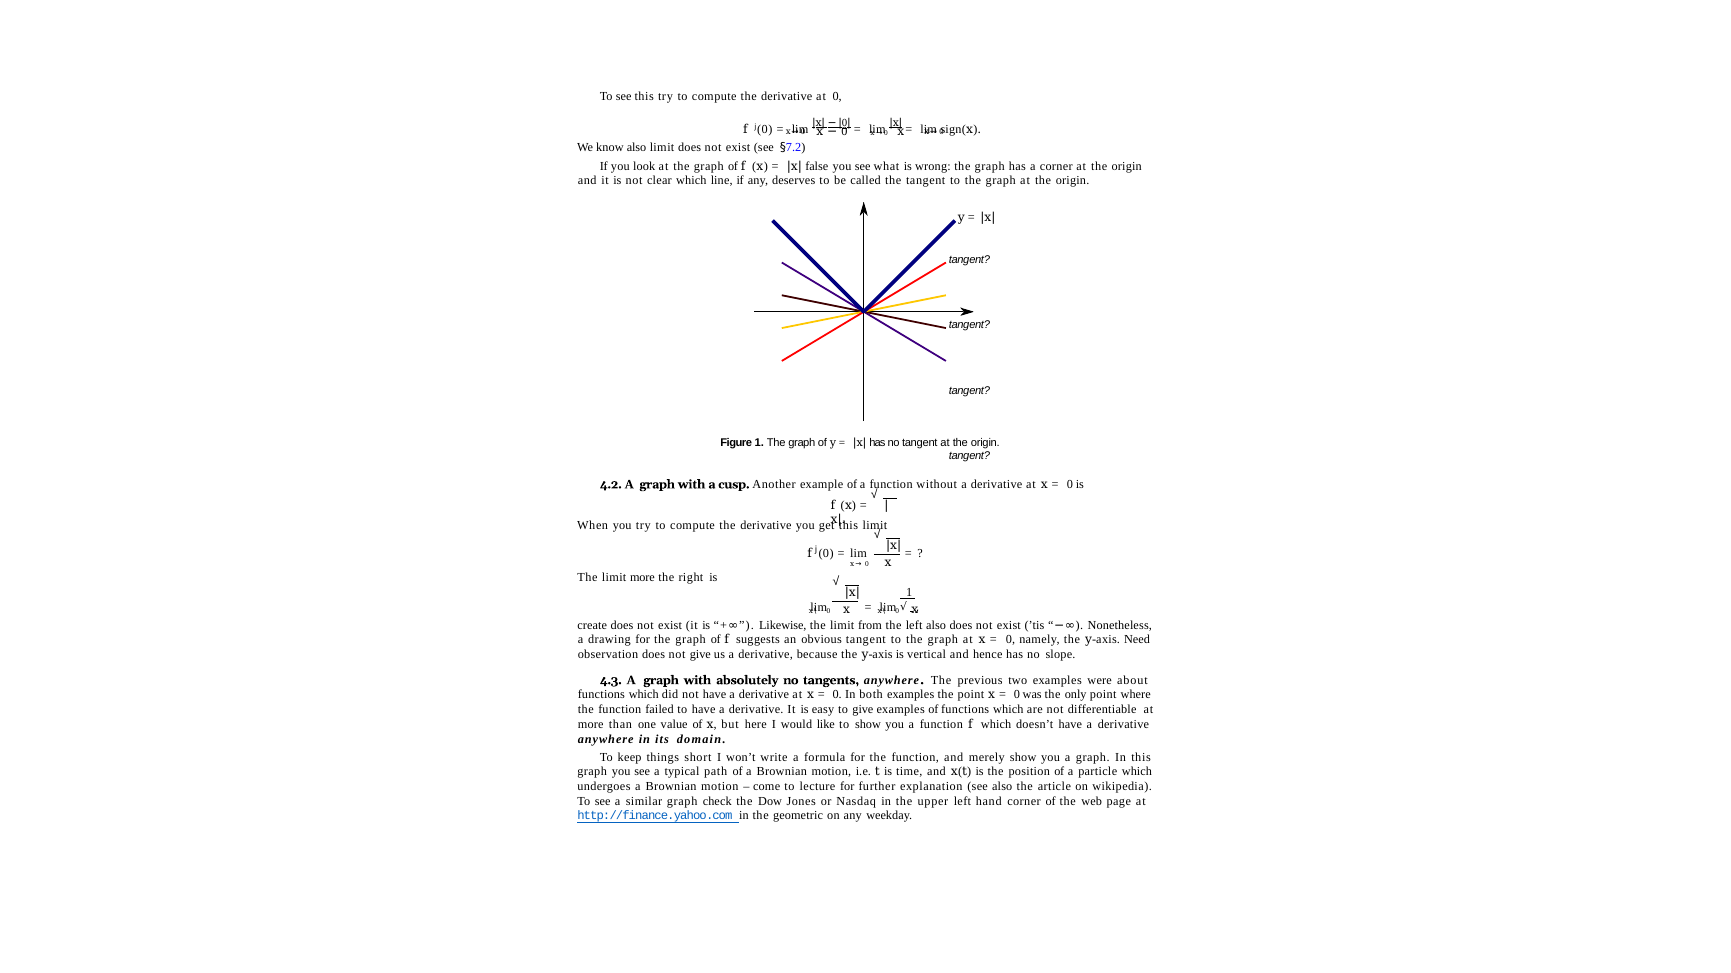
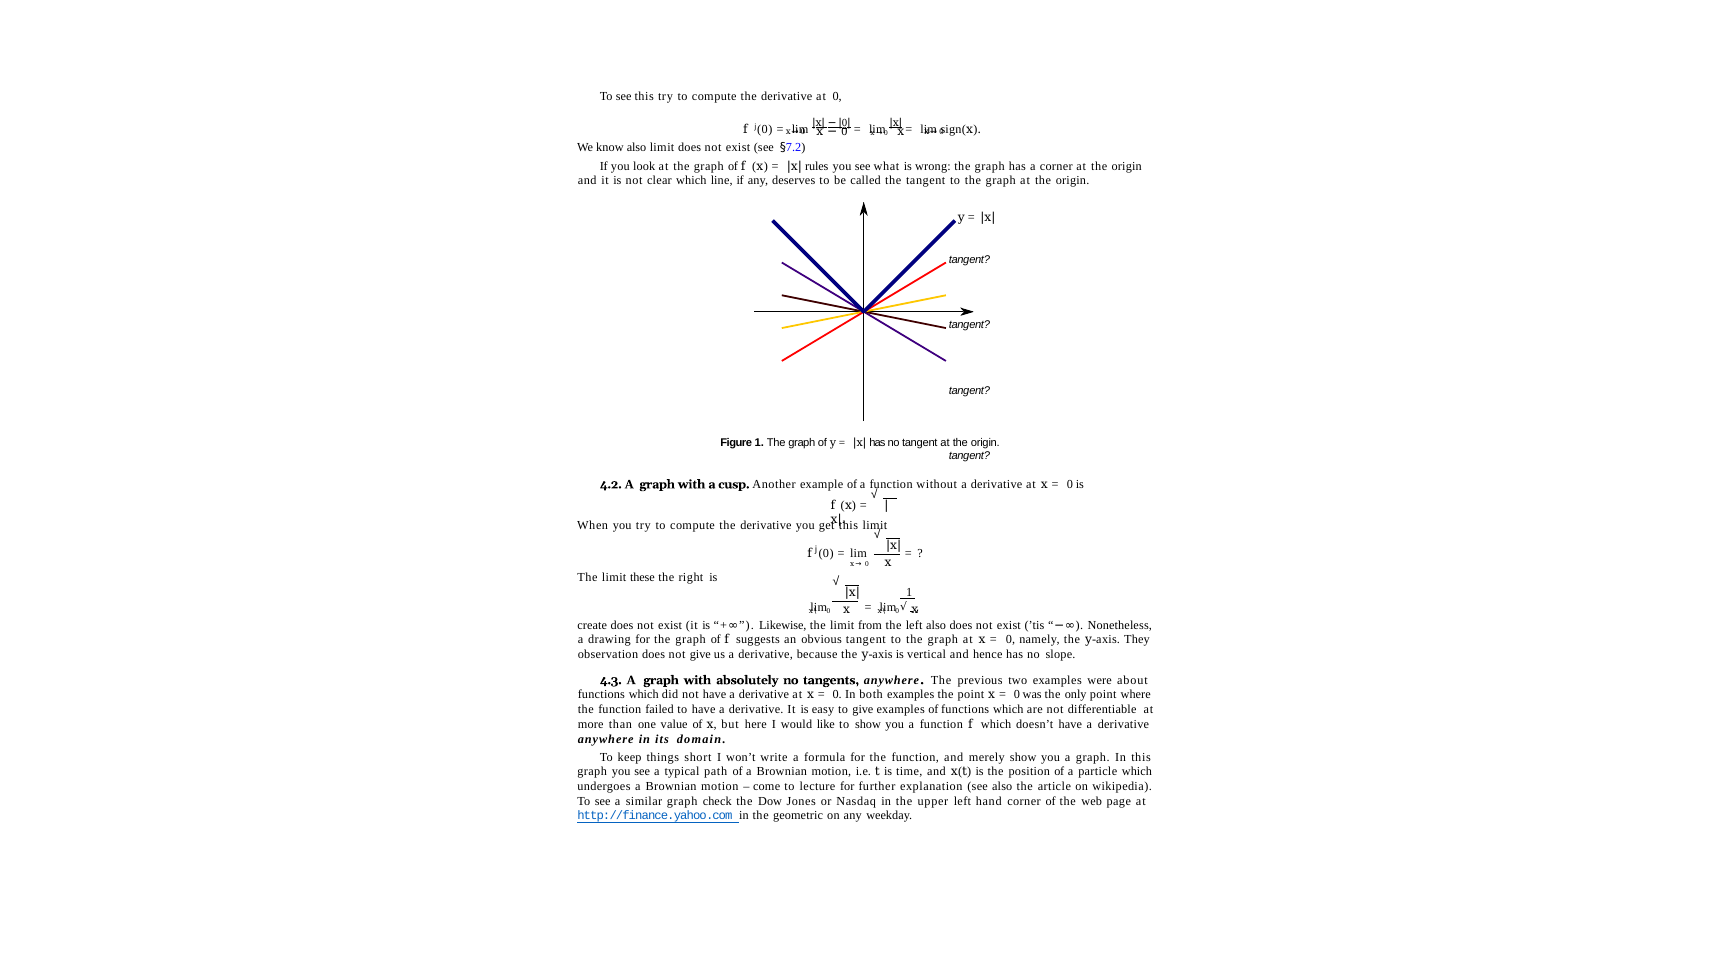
false: false -> rules (817, 166)
limit more: more -> these (642, 578)
Need: Need -> They (1137, 640)
